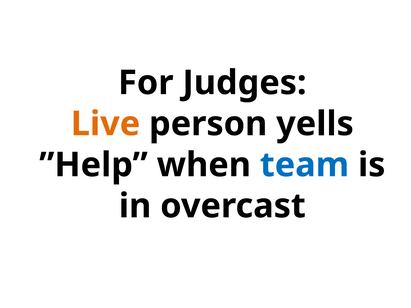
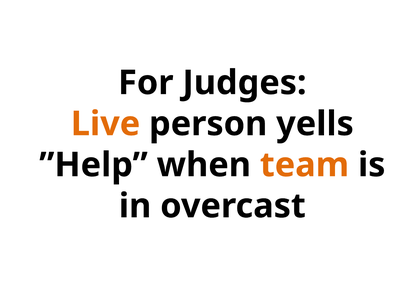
team colour: blue -> orange (304, 165)
